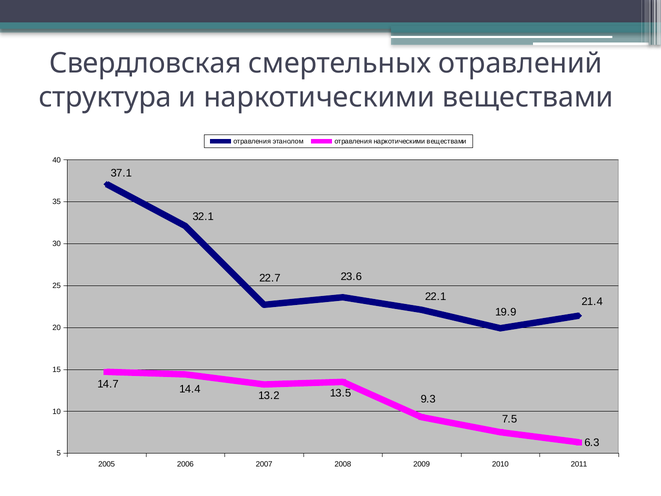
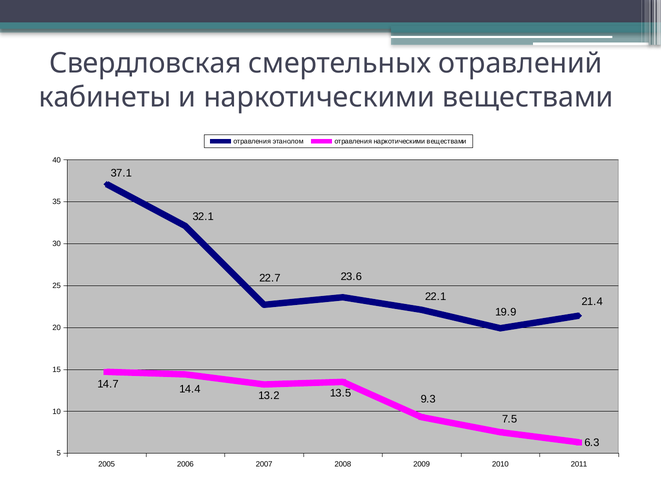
структура: структура -> кабинеты (105, 97)
